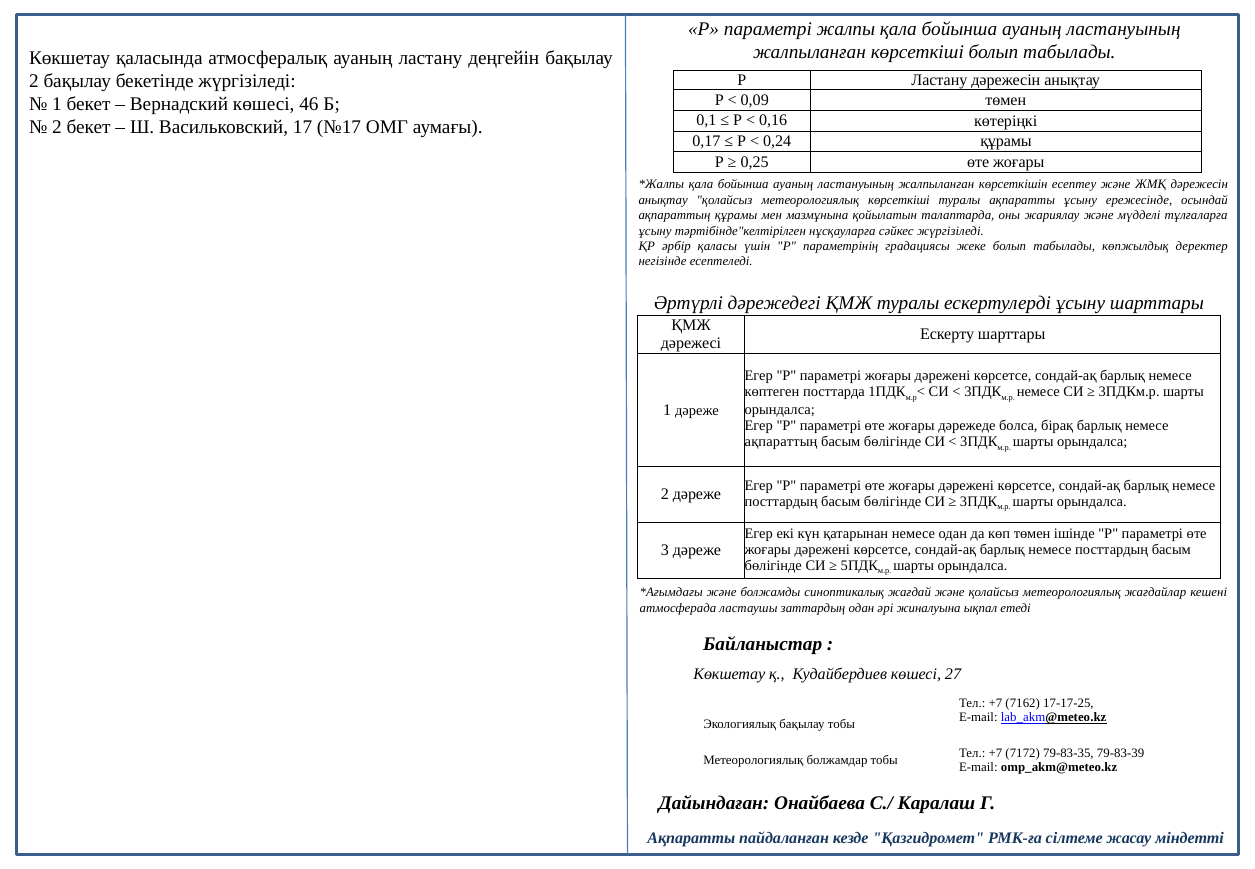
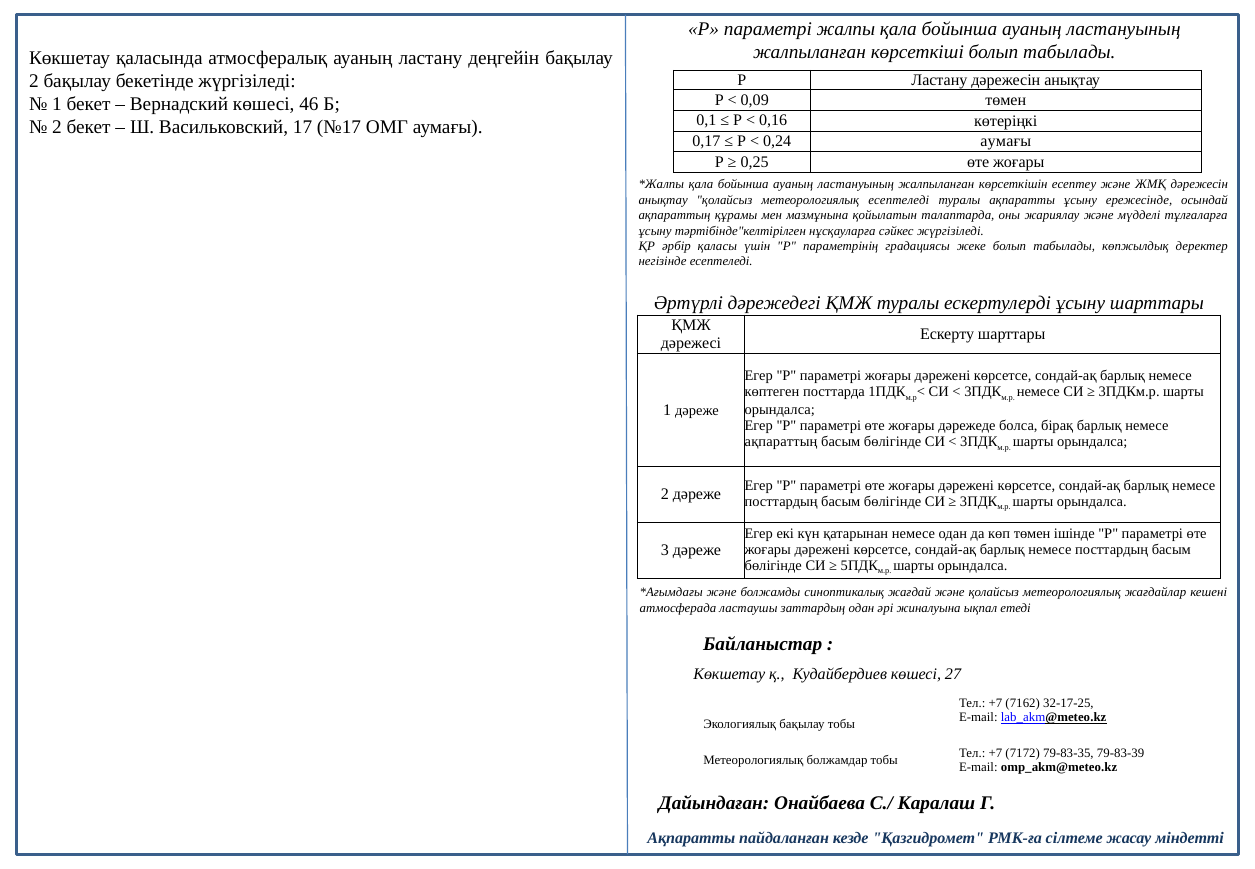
0,24 құрамы: құрамы -> аумағы (1006, 141)
метеорологиялық көрсеткіші: көрсеткіші -> есептеледі (899, 200)
17-17-25: 17-17-25 -> 32-17-25 (1068, 703)
